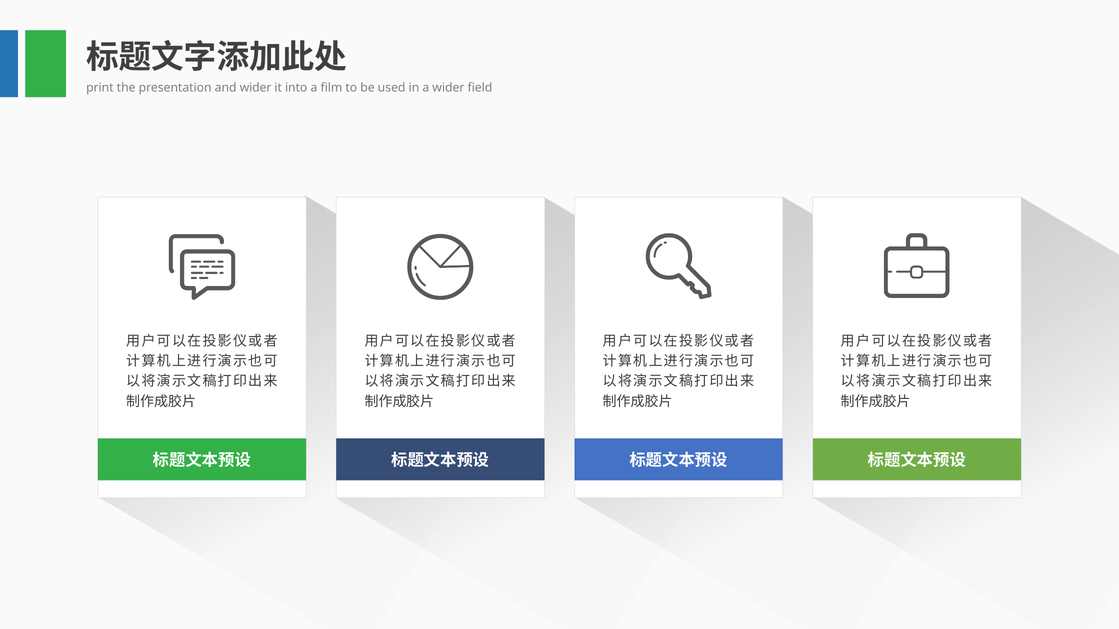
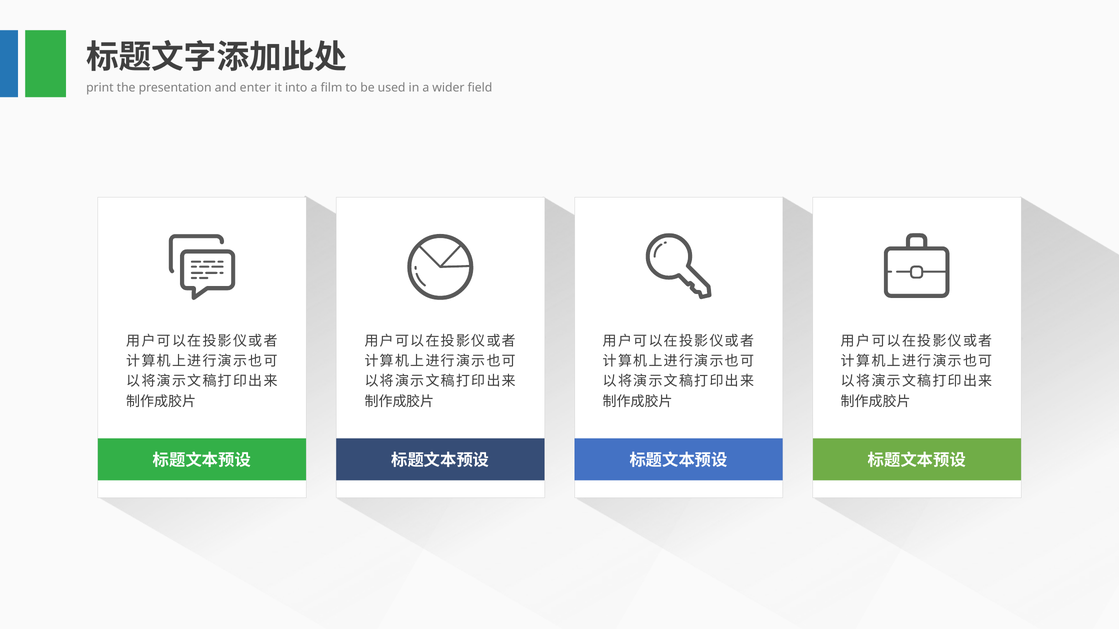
and wider: wider -> enter (255, 88)
